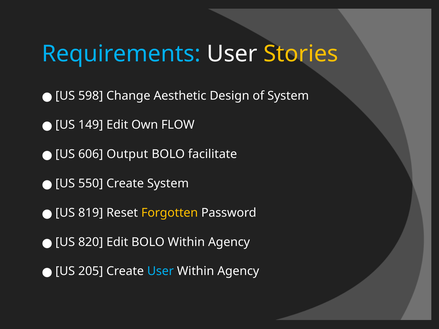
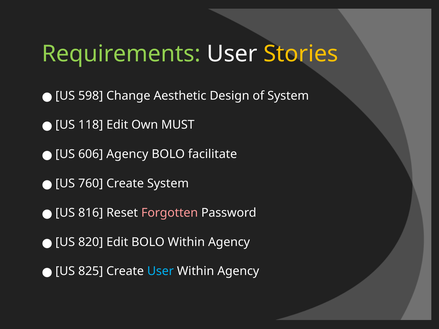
Requirements colour: light blue -> light green (121, 54)
149: 149 -> 118 (91, 125)
FLOW: FLOW -> MUST (178, 125)
606 Output: Output -> Agency (127, 154)
550: 550 -> 760 (91, 184)
819: 819 -> 816 (91, 213)
Forgotten colour: yellow -> pink (170, 213)
205: 205 -> 825 (91, 271)
